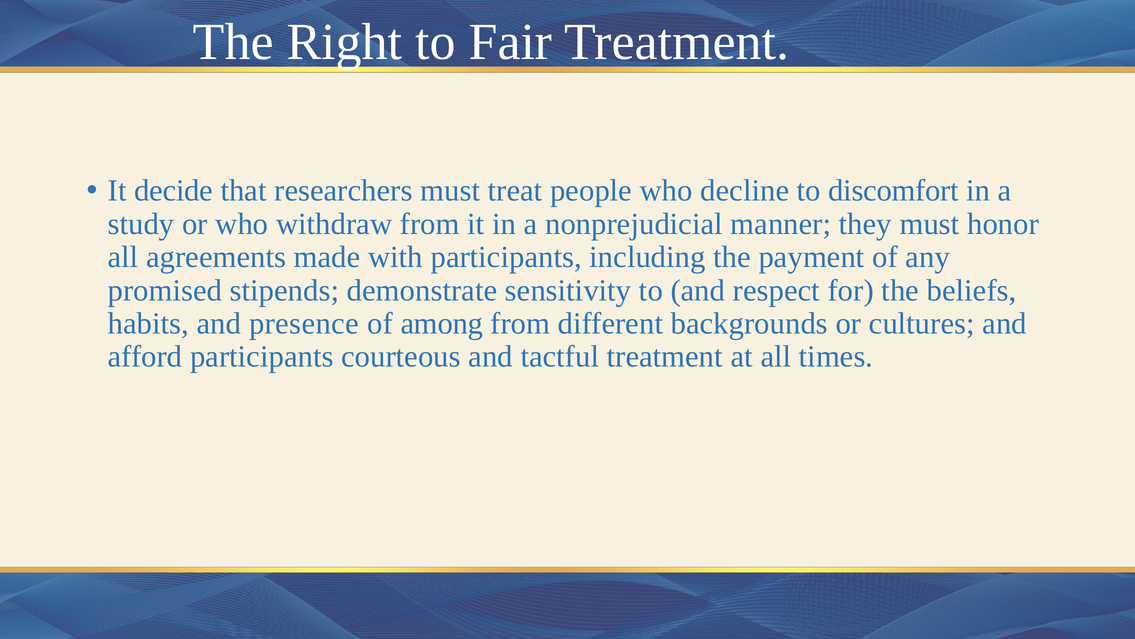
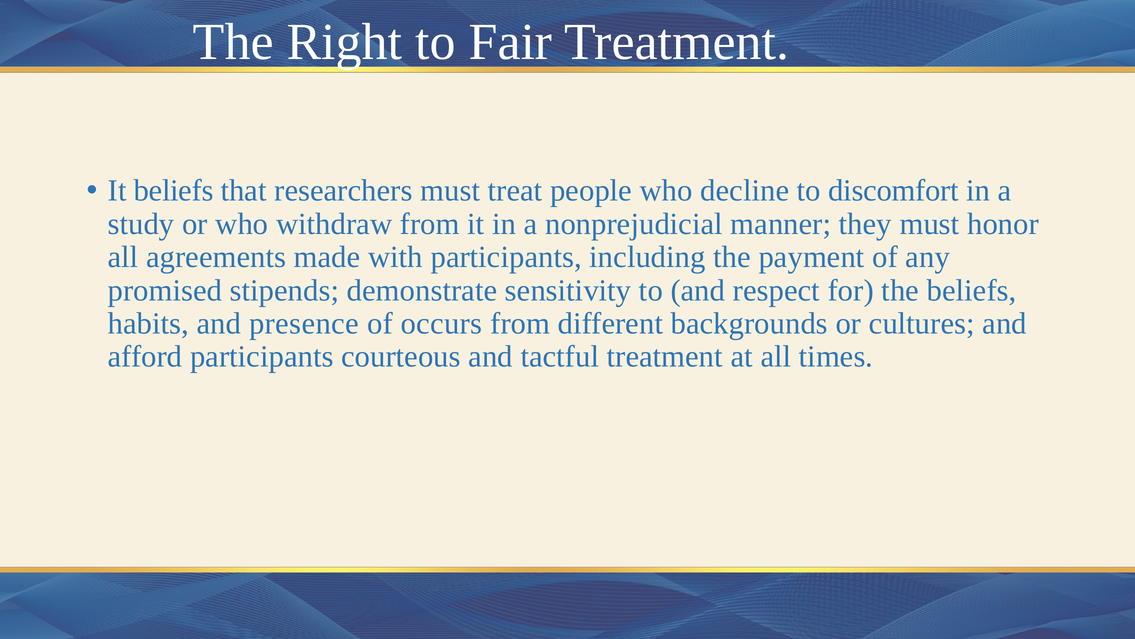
It decide: decide -> beliefs (174, 191)
among: among -> occurs (442, 323)
